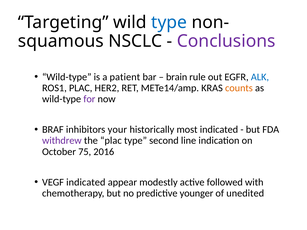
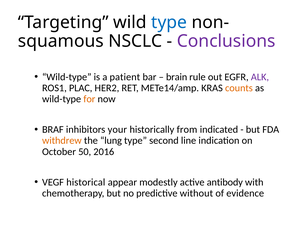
ALK colour: blue -> purple (260, 77)
for colour: purple -> orange (89, 99)
most: most -> from (187, 130)
withdrew colour: purple -> orange (62, 141)
the plac: plac -> lung (111, 141)
75: 75 -> 50 (85, 152)
VEGF indicated: indicated -> historical (86, 182)
followed: followed -> antibody (225, 182)
younger: younger -> without (196, 193)
unedited: unedited -> evidence (245, 193)
